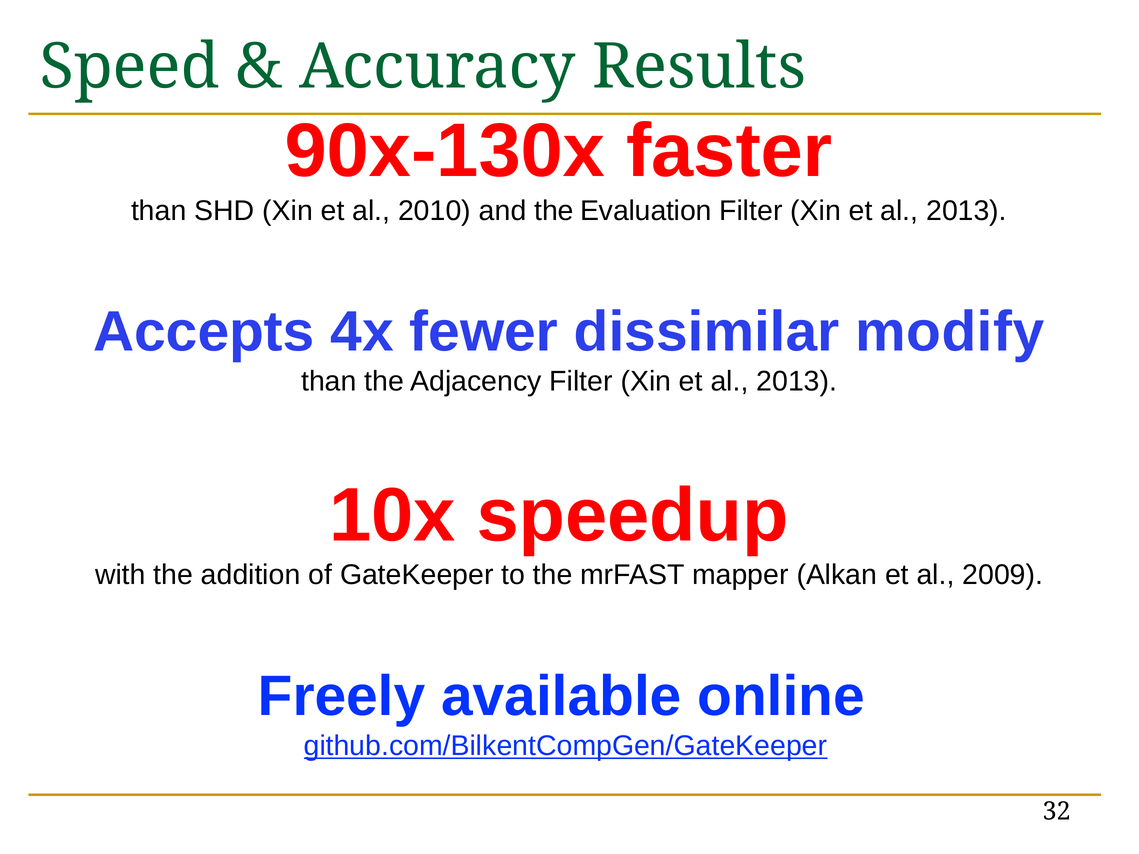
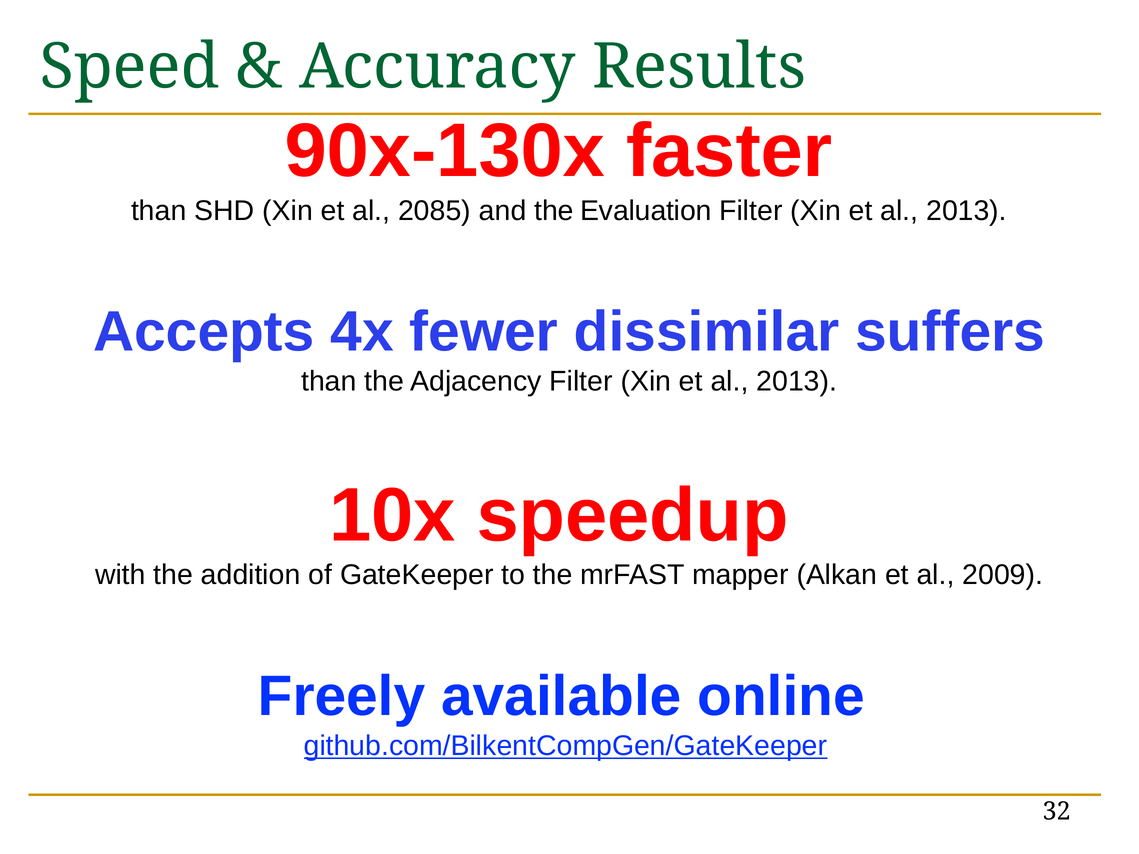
2010: 2010 -> 2085 (434, 211)
modify: modify -> suffers (950, 332)
